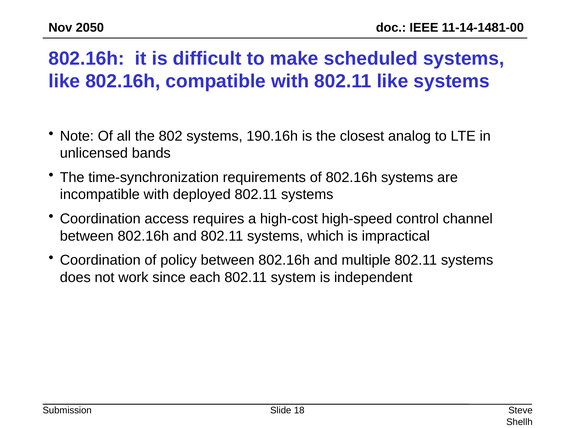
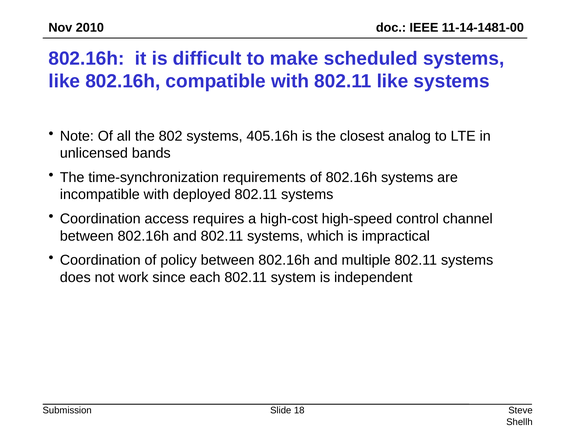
2050: 2050 -> 2010 (90, 28)
190.16h: 190.16h -> 405.16h (272, 136)
